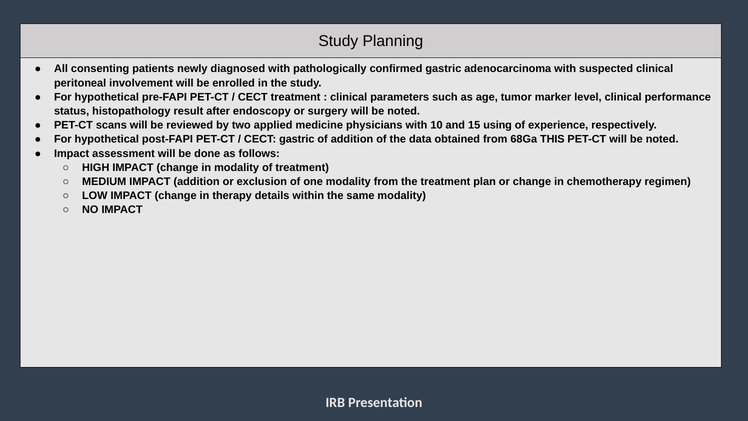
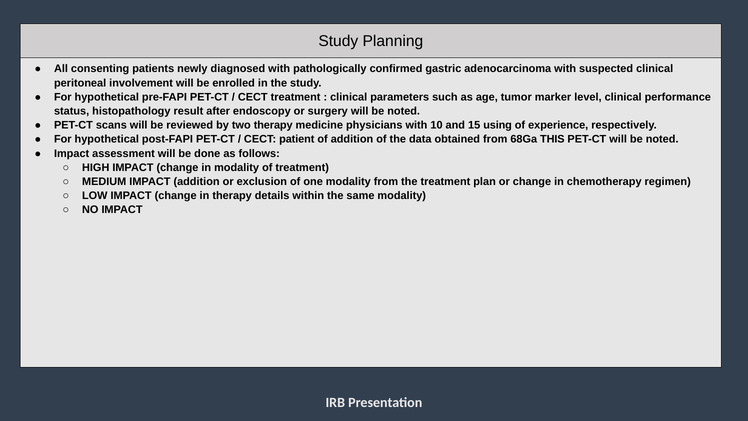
two applied: applied -> therapy (273, 125)
CECT gastric: gastric -> patient (297, 139)
